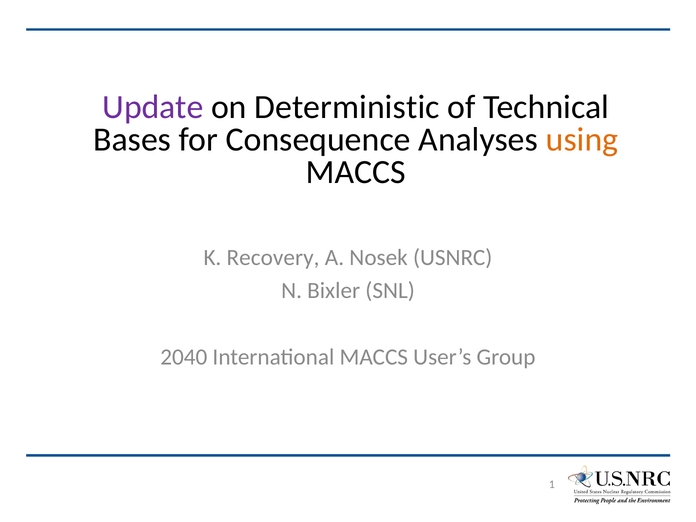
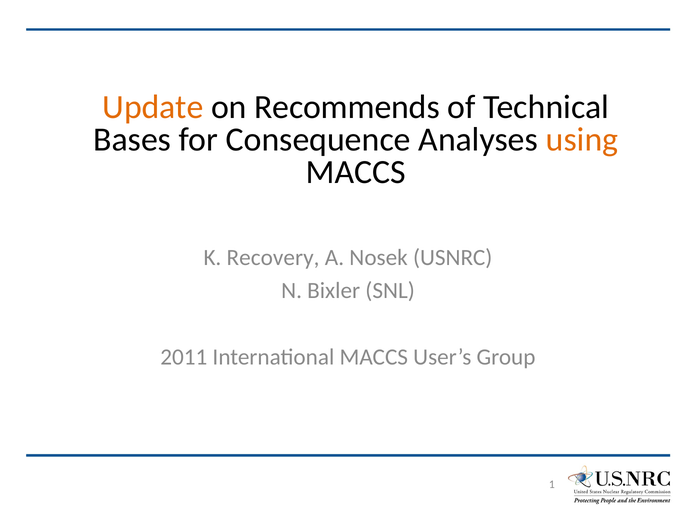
Update colour: purple -> orange (153, 107)
Deterministic: Deterministic -> Recommends (347, 107)
2040: 2040 -> 2011 (184, 357)
